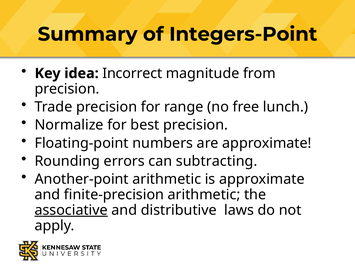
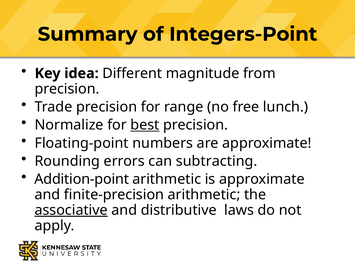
Incorrect: Incorrect -> Different (132, 73)
best underline: none -> present (145, 125)
Another-point: Another-point -> Addition-point (82, 179)
